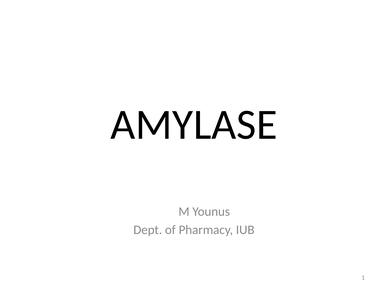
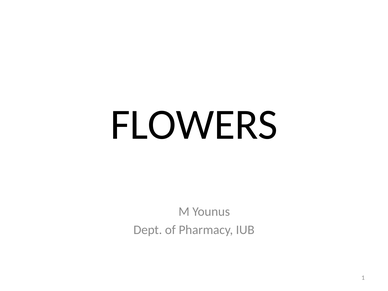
AMYLASE: AMYLASE -> FLOWERS (194, 125)
